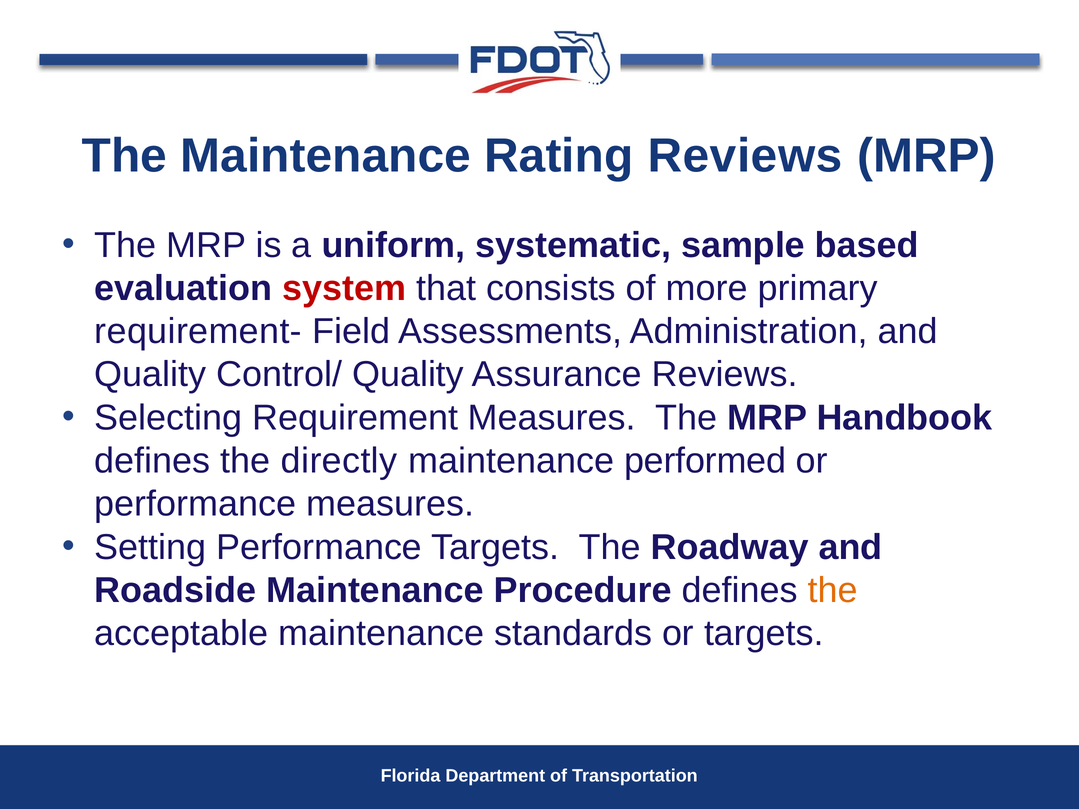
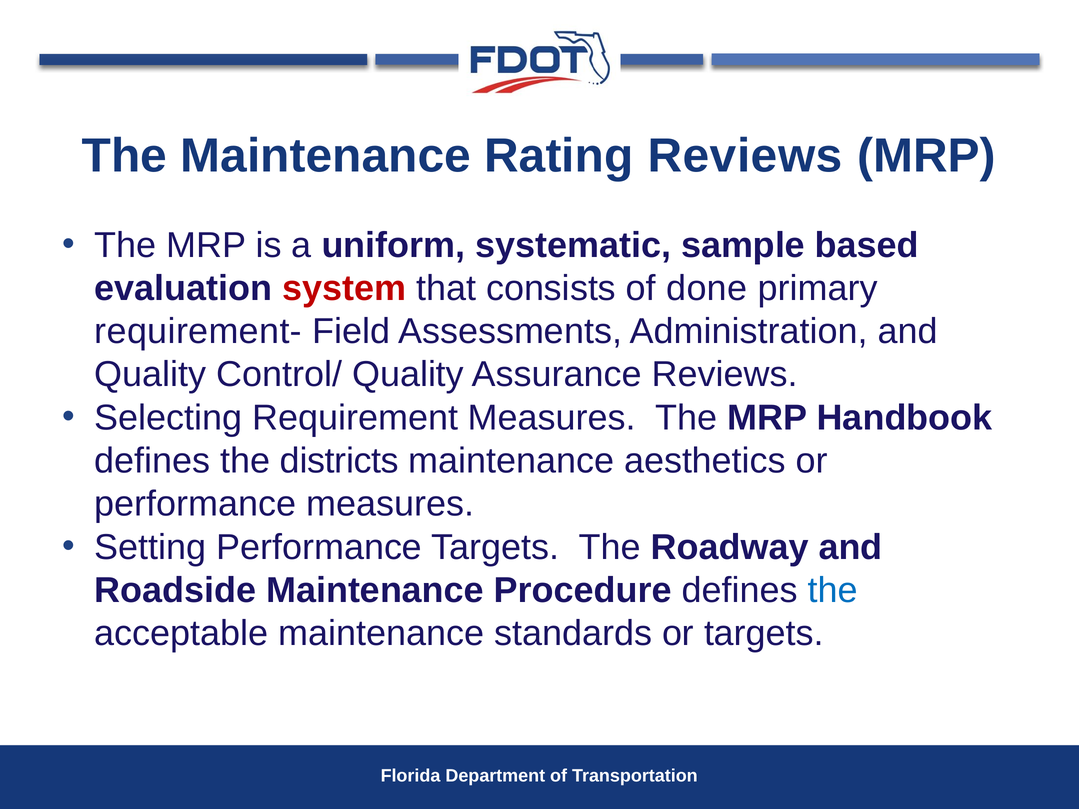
more: more -> done (707, 288)
directly: directly -> districts (339, 461)
performed: performed -> aesthetics (705, 461)
the colour: orange -> blue (833, 590)
